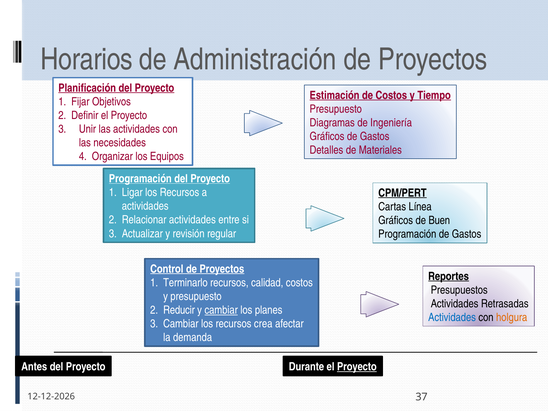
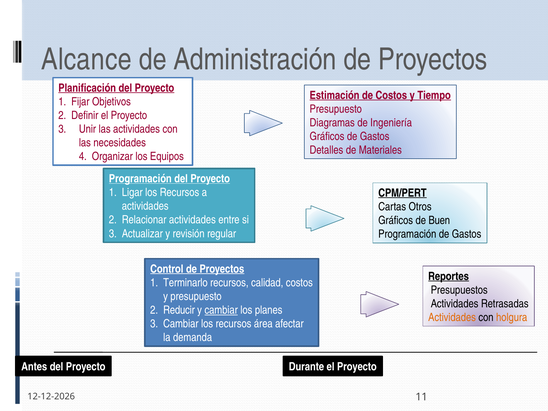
Horarios: Horarios -> Alcance (86, 59)
Línea: Línea -> Otros (420, 207)
Actividades colour: blue -> orange (452, 317)
crea: crea -> área (263, 324)
Proyecto underline: present -> none (357, 367)
37: 37 -> 11 (422, 397)
